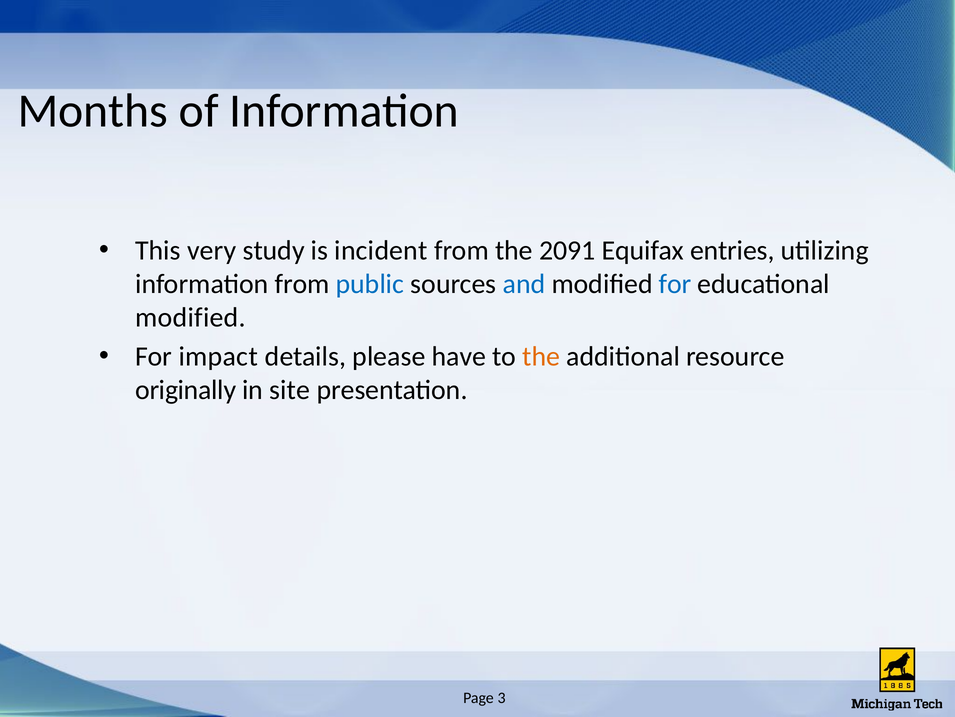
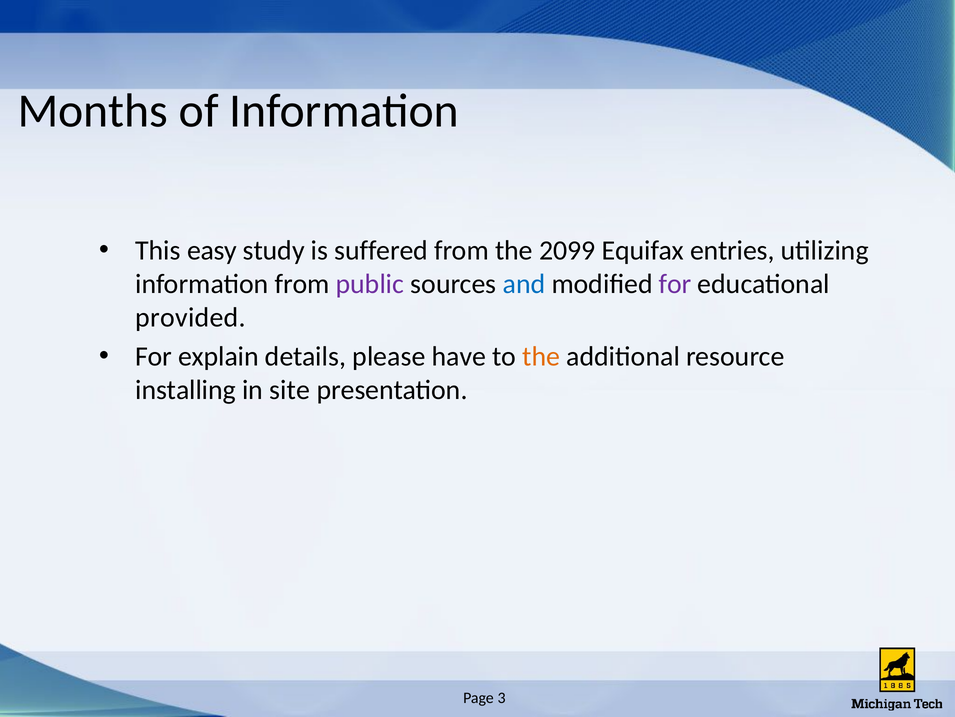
very: very -> easy (212, 250)
incident: incident -> suffered (381, 250)
2091: 2091 -> 2099 (567, 250)
public colour: blue -> purple (370, 284)
for colour: blue -> purple (675, 284)
modified: modified -> provided (191, 317)
impact: impact -> explain (219, 356)
originally: originally -> installing (186, 389)
